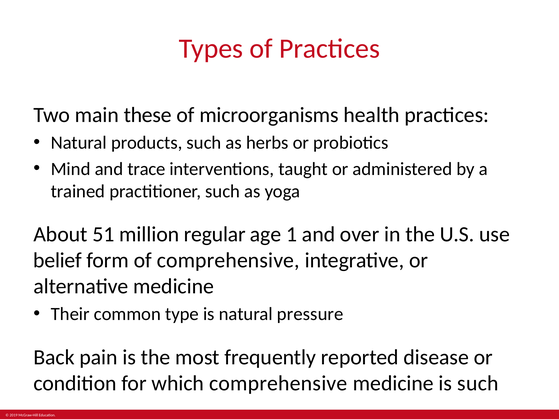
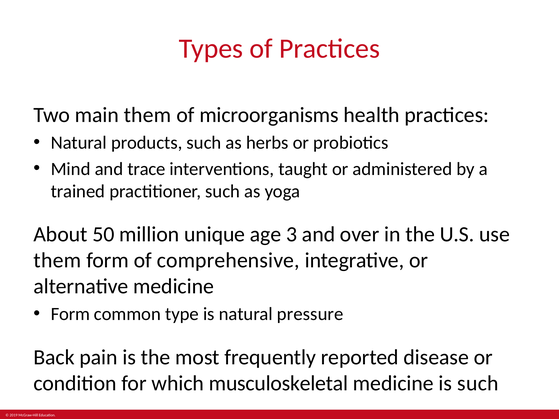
main these: these -> them (147, 115)
51: 51 -> 50 (103, 234)
regular: regular -> unique (215, 234)
1: 1 -> 3 (292, 234)
belief: belief -> them (57, 261)
Their: Their -> Form (70, 314)
which comprehensive: comprehensive -> musculoskeletal (279, 384)
